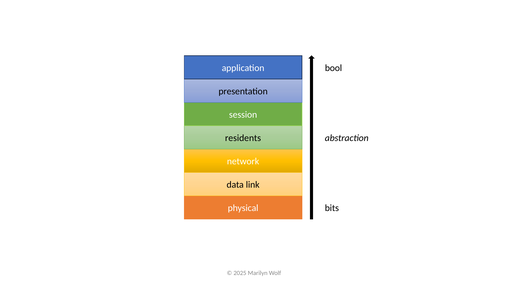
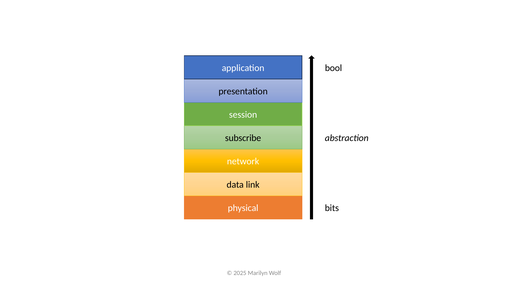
residents: residents -> subscribe (243, 138)
